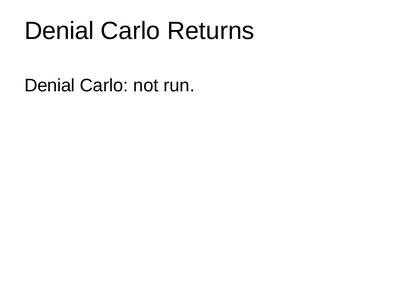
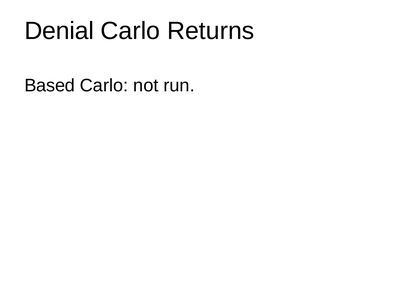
Denial: Denial -> Based (50, 86)
